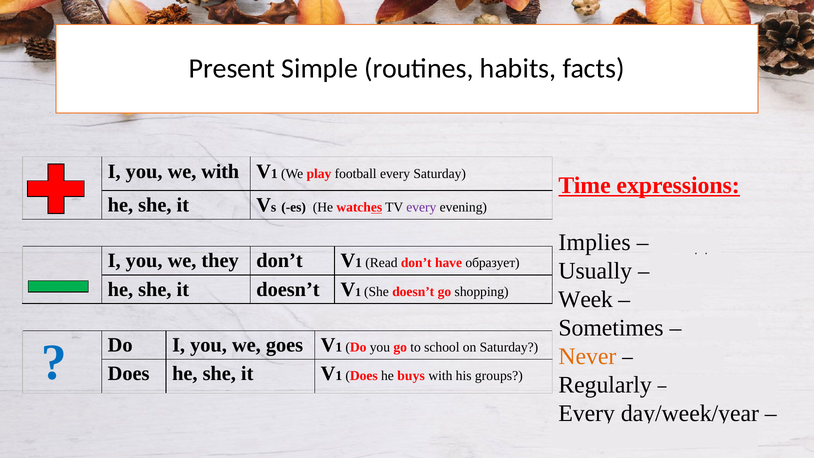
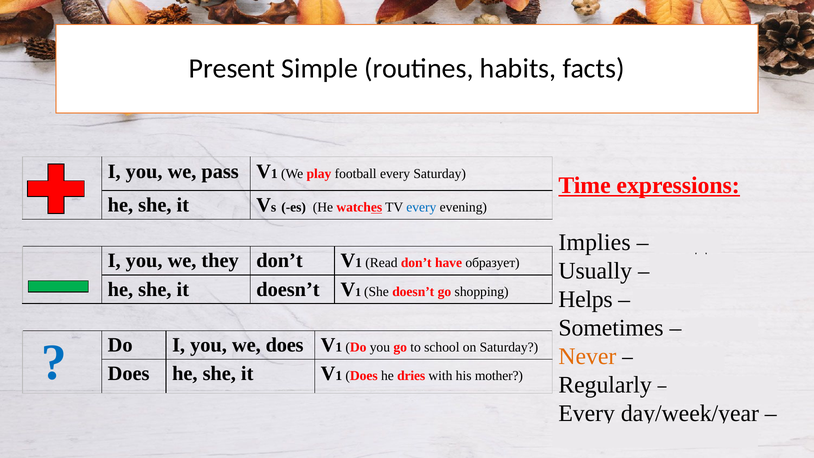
we with: with -> pass (220, 171)
every colour: purple -> blue (421, 207)
Week: Week -> Helps (586, 299)
we goes: goes -> does (285, 345)
buys: buys -> dries (411, 376)
groups: groups -> mother (499, 376)
